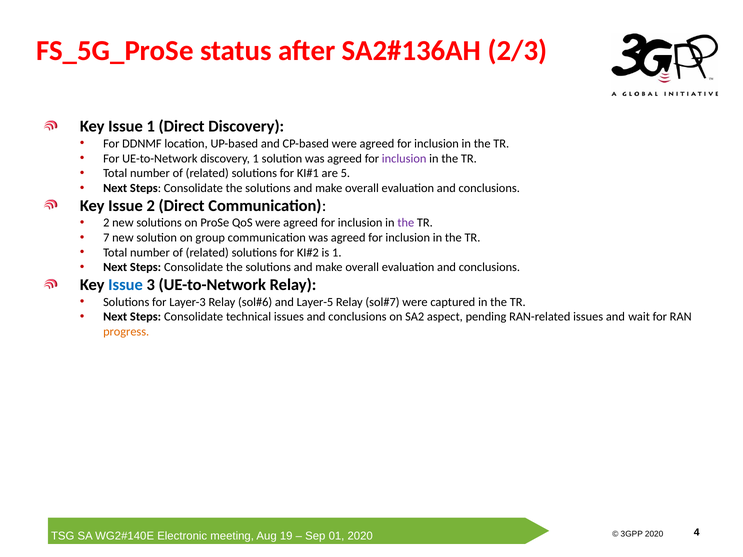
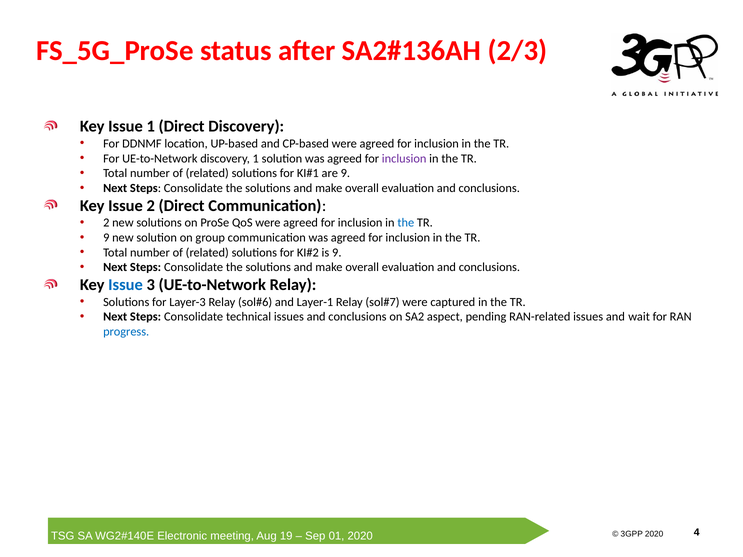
are 5: 5 -> 9 (345, 173)
the colour: purple -> blue (406, 223)
7: 7 -> 9 (106, 238)
is 1: 1 -> 9 (337, 253)
Layer-5: Layer-5 -> Layer-1 (315, 302)
progress colour: orange -> blue (126, 332)
